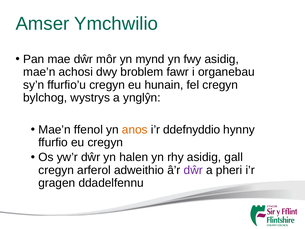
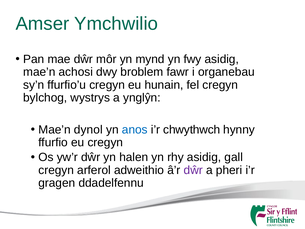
ffenol: ffenol -> dynol (88, 129)
anos colour: orange -> blue (135, 129)
ddefnyddio: ddefnyddio -> chwythwch (192, 129)
